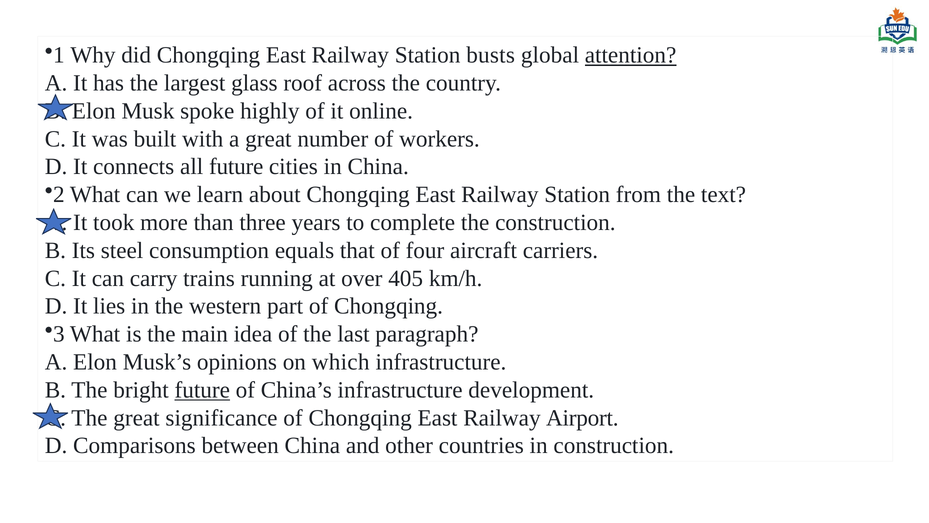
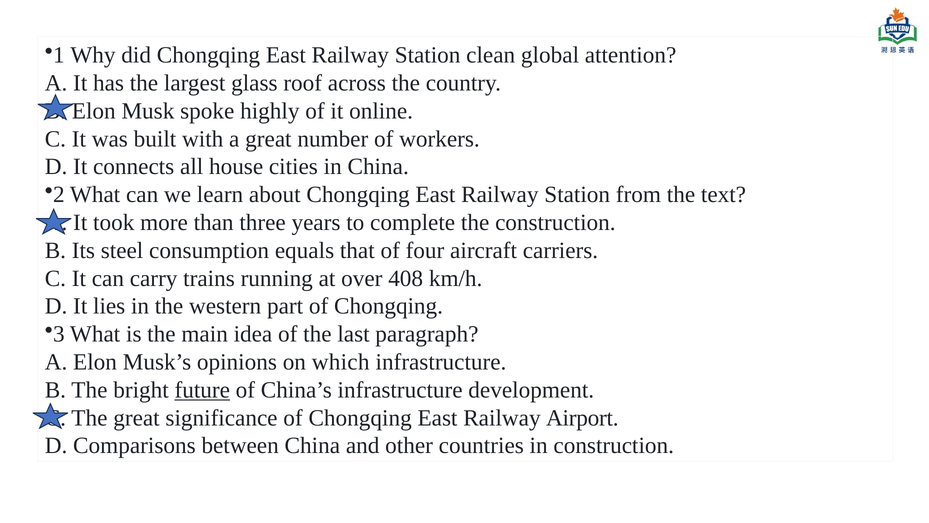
busts: busts -> clean (491, 55)
attention underline: present -> none (631, 55)
all future: future -> house (236, 167)
405: 405 -> 408 (406, 278)
